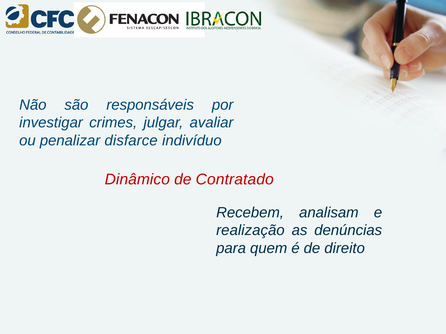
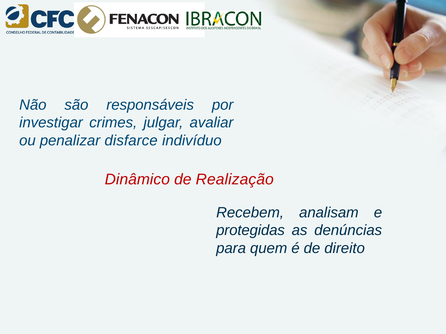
Contratado: Contratado -> Realização (235, 180)
realização: realização -> protegidas (251, 231)
